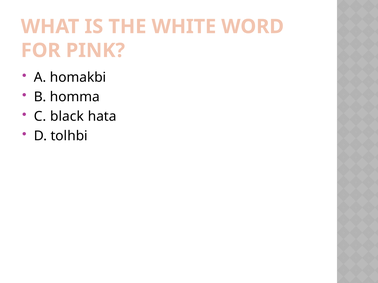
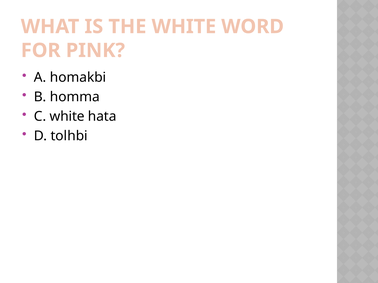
C black: black -> white (67, 117)
